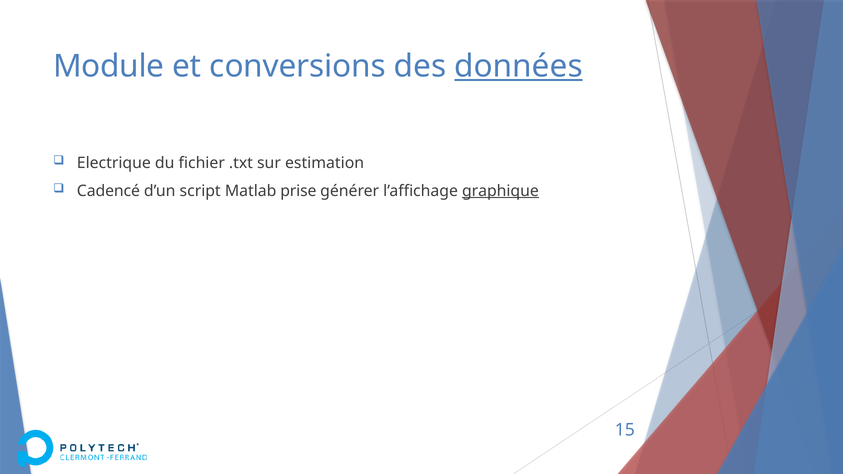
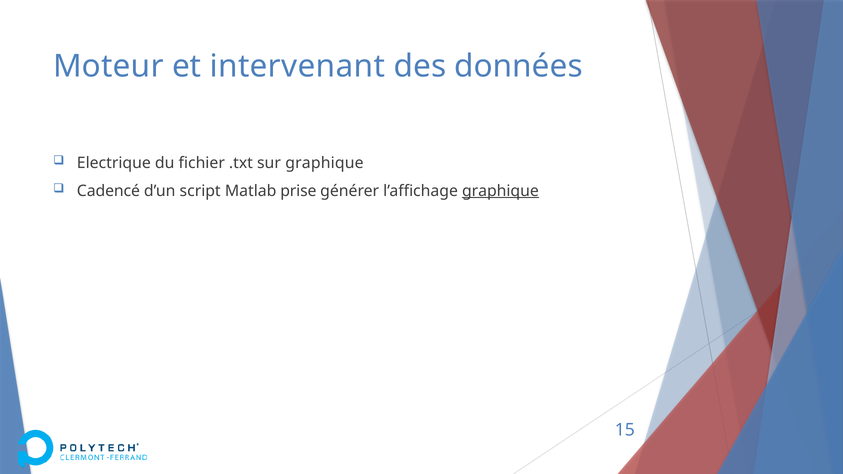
Module: Module -> Moteur (108, 66)
conversions: conversions -> intervenant (297, 66)
données underline: present -> none (519, 66)
sur estimation: estimation -> graphique (324, 163)
